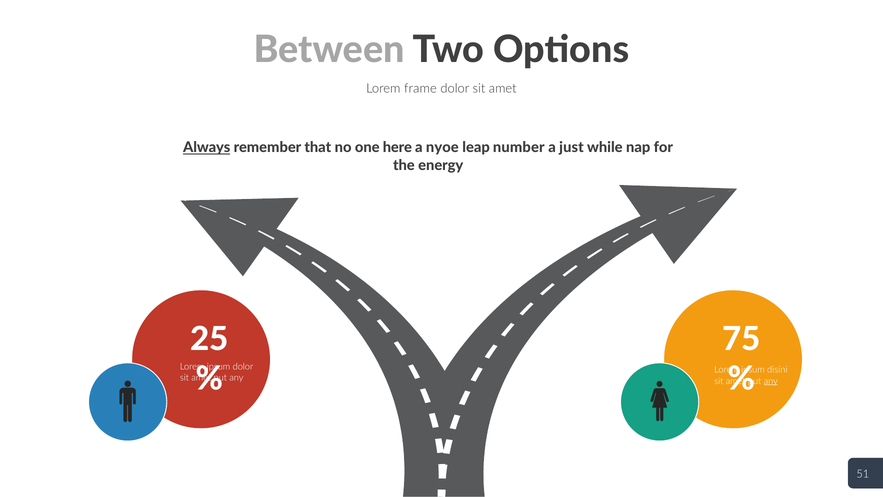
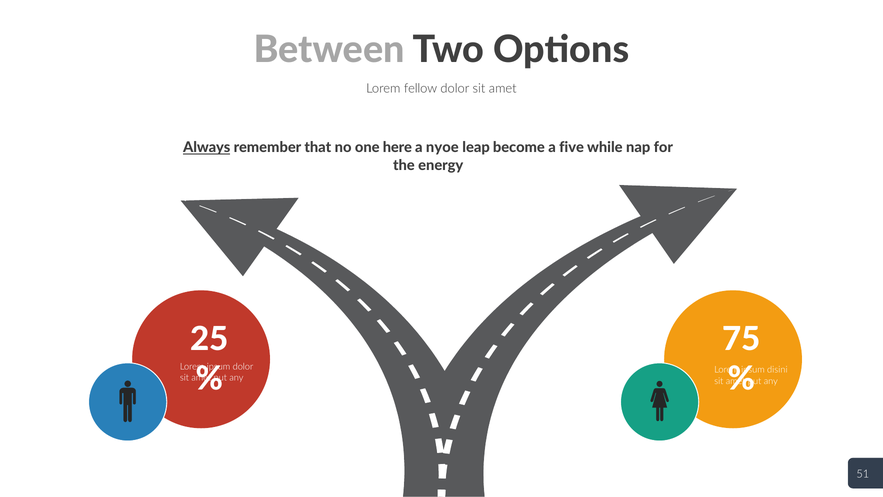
frame: frame -> fellow (421, 88)
number: number -> become (519, 148)
just: just -> five (572, 148)
any underline: present -> none (771, 381)
